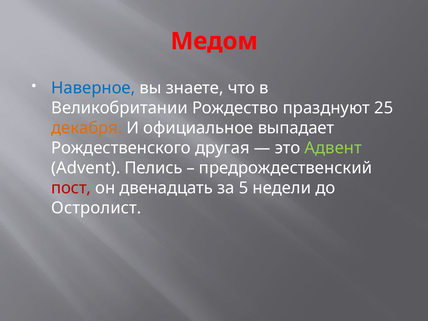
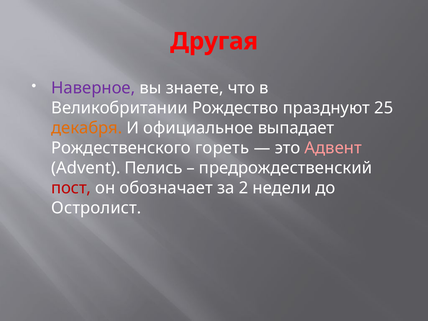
Медом: Медом -> Другая (214, 41)
Наверное colour: blue -> purple (93, 88)
другая: другая -> гореть (222, 148)
Адвент colour: light green -> pink (333, 148)
двенадцать: двенадцать -> обозначает (166, 188)
5: 5 -> 2 (243, 188)
